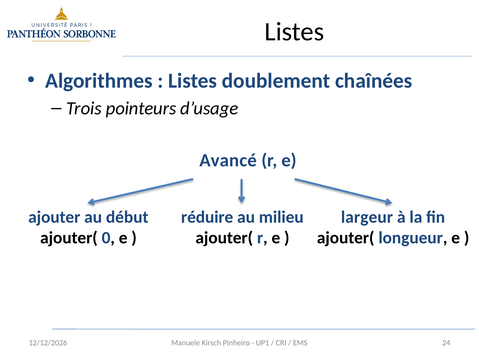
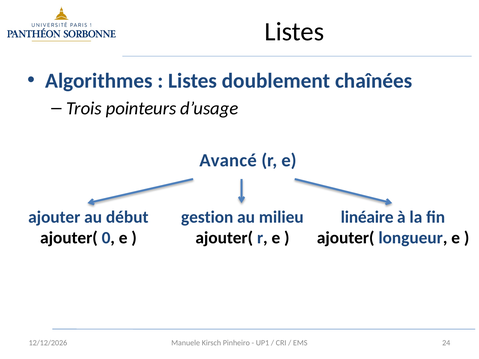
réduire: réduire -> gestion (207, 217)
largeur: largeur -> linéaire (367, 217)
